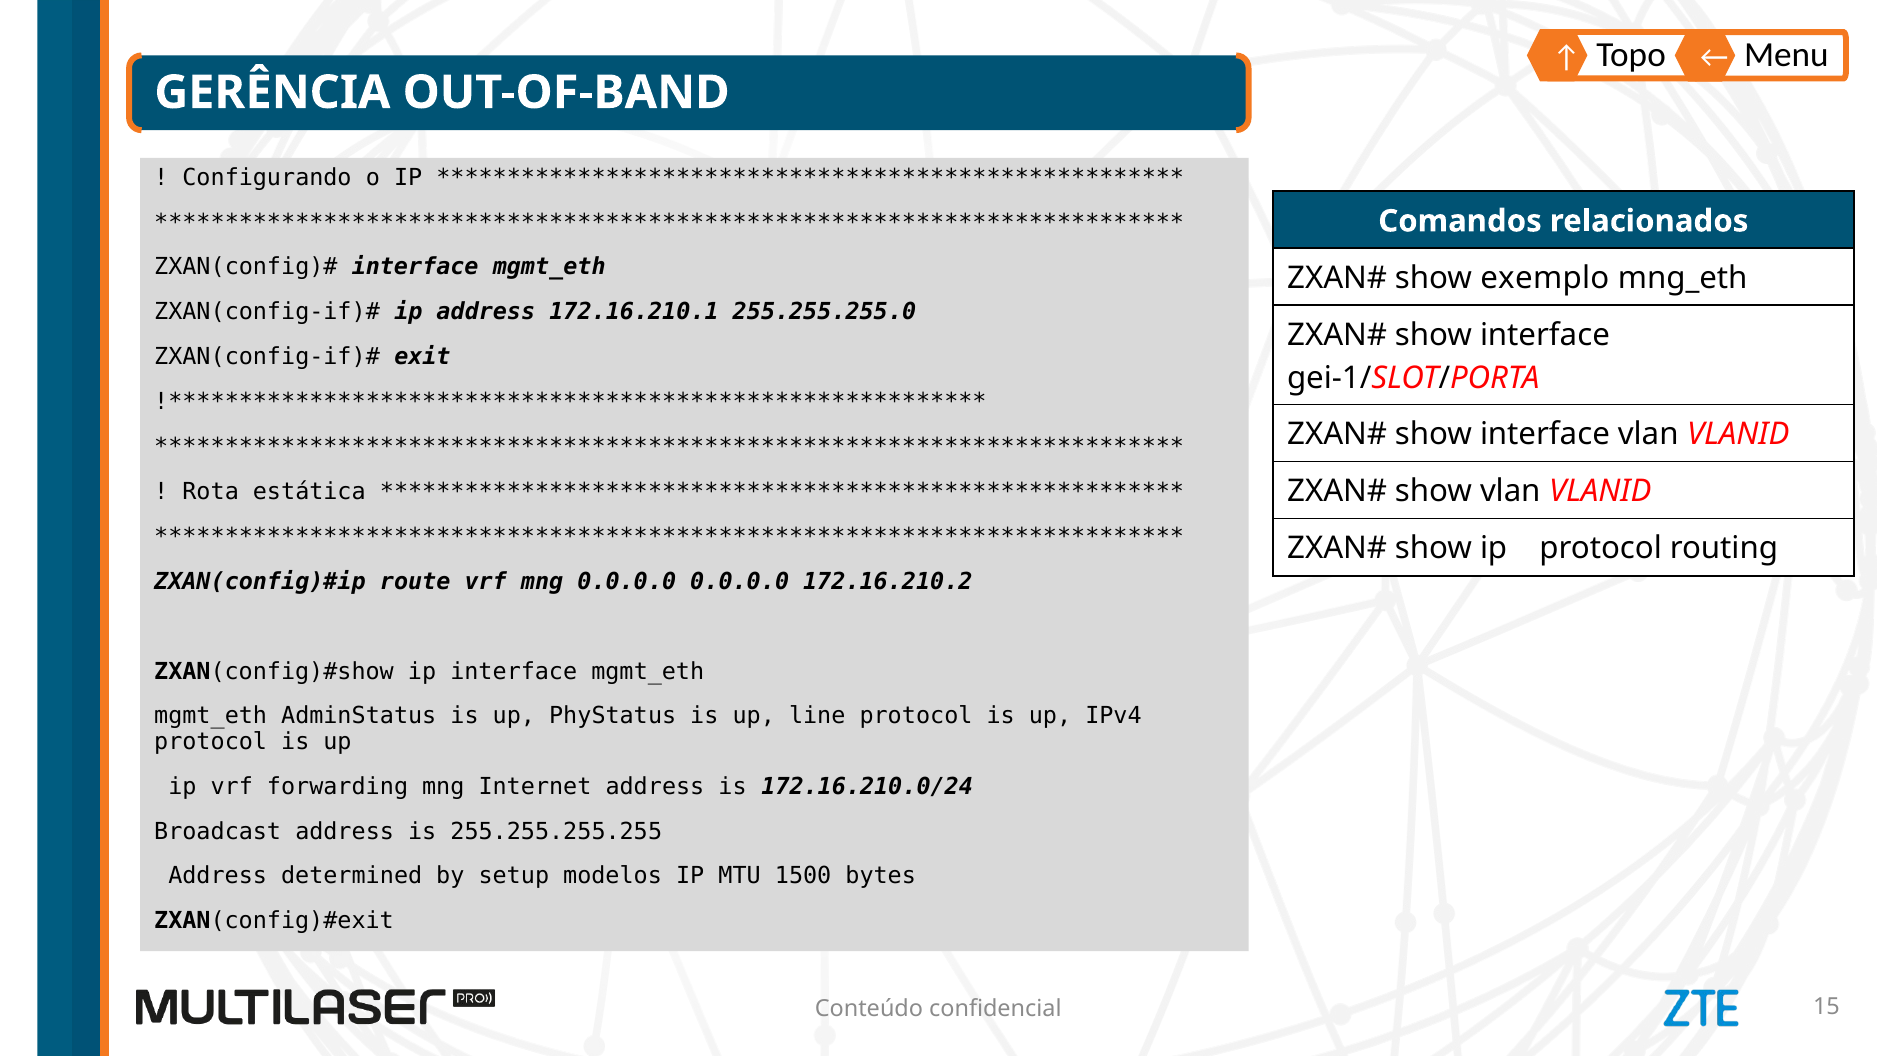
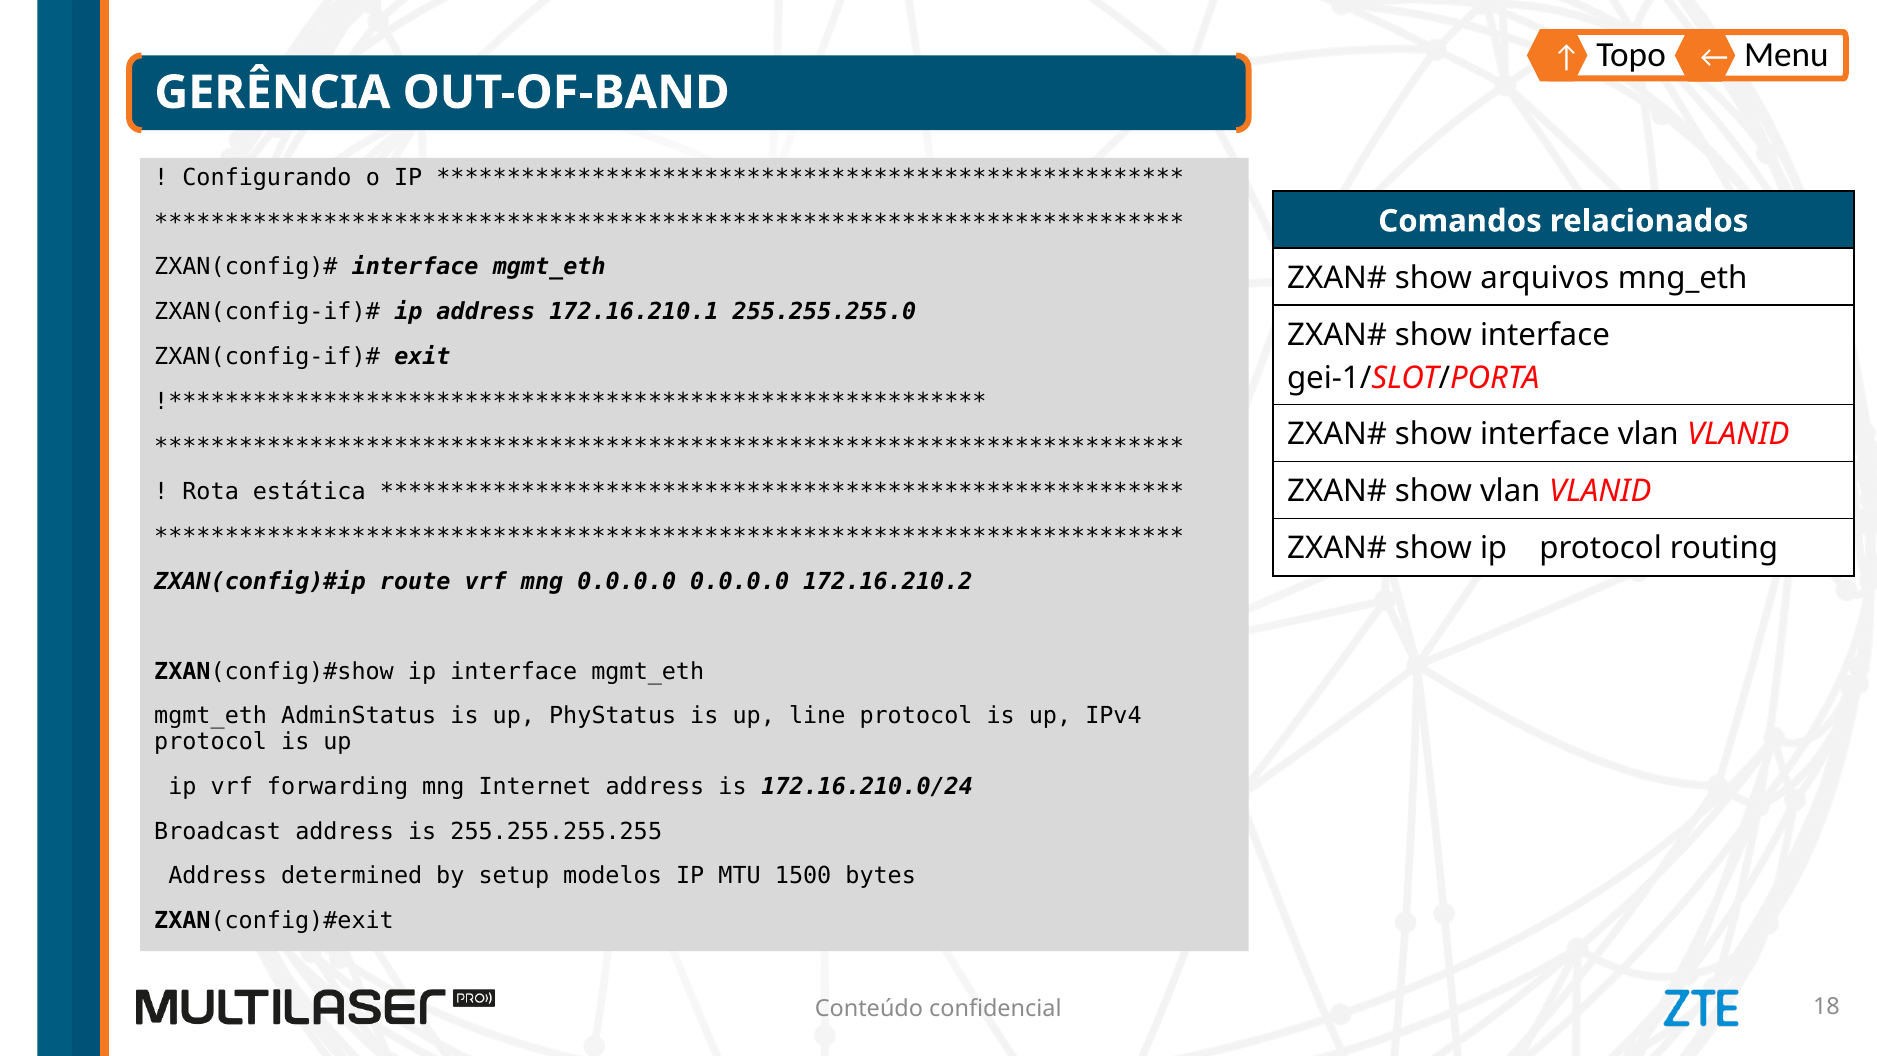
exemplo: exemplo -> arquivos (1545, 278)
15: 15 -> 18 (1826, 1006)
